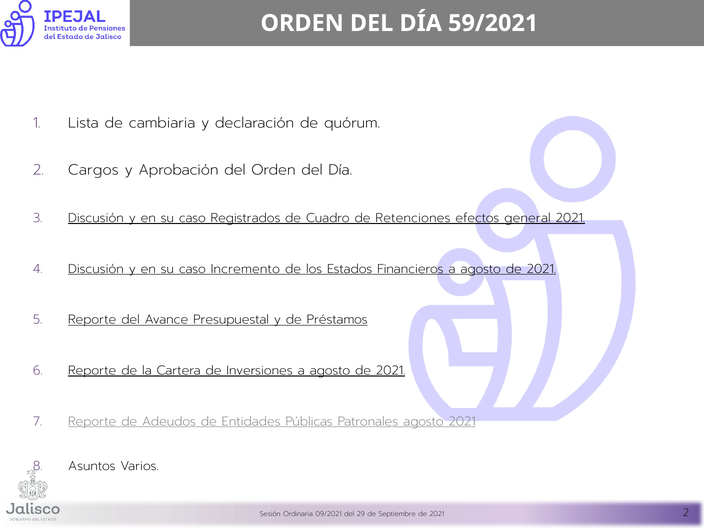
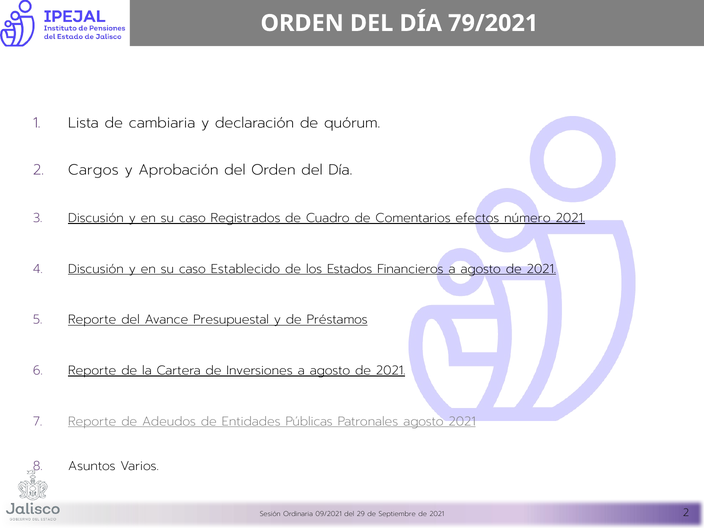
59/2021: 59/2021 -> 79/2021 (493, 23)
Retenciones: Retenciones -> Comentarios (413, 218)
general: general -> número (528, 218)
Incremento: Incremento -> Establecido (246, 269)
